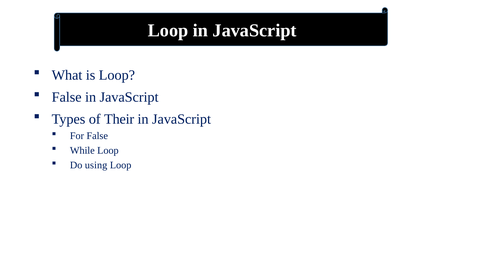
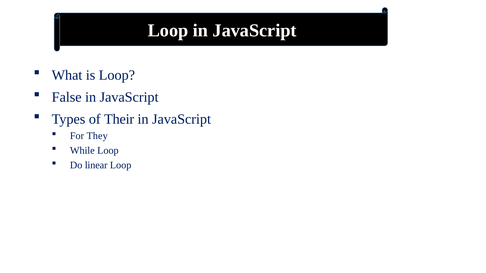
For False: False -> They (97, 136)
using: using -> linear (96, 166)
